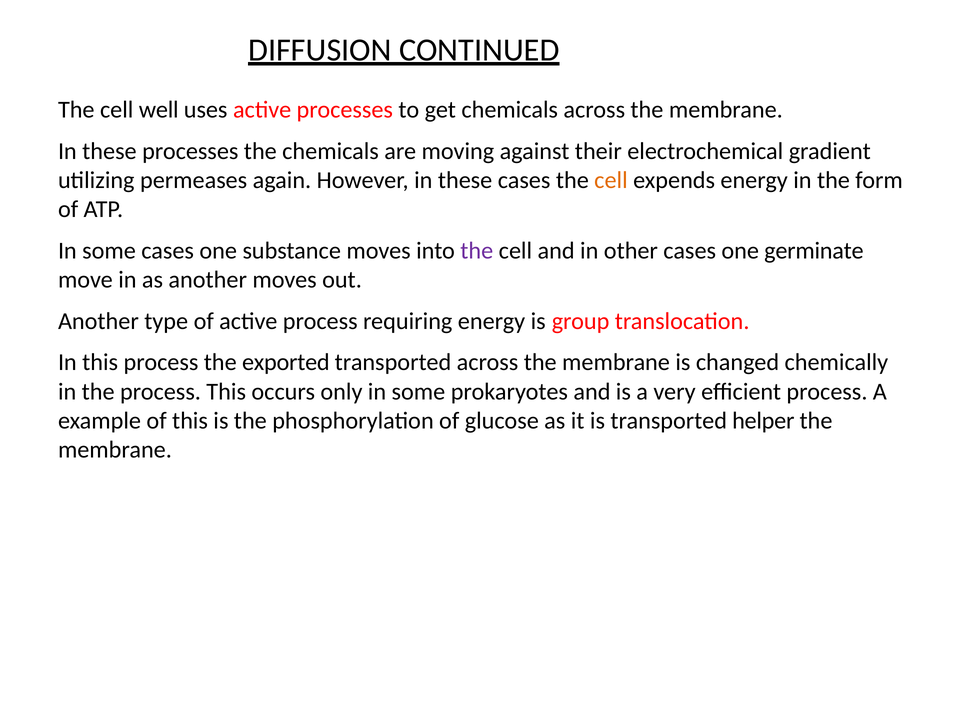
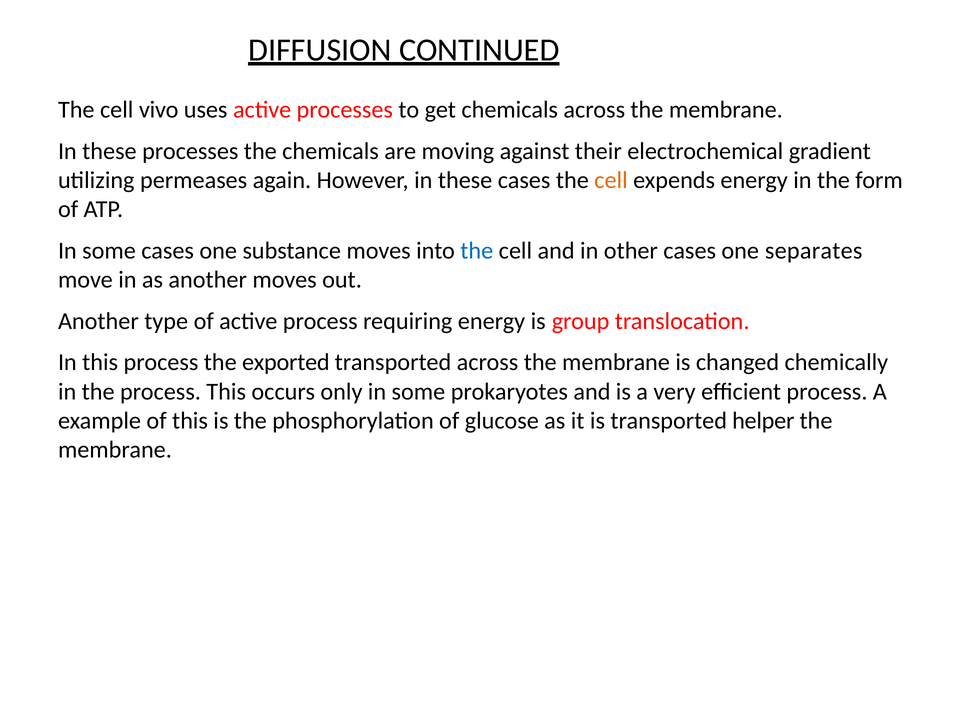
well: well -> vivo (159, 110)
the colour: purple -> blue (477, 251)
germinate: germinate -> separates (814, 251)
